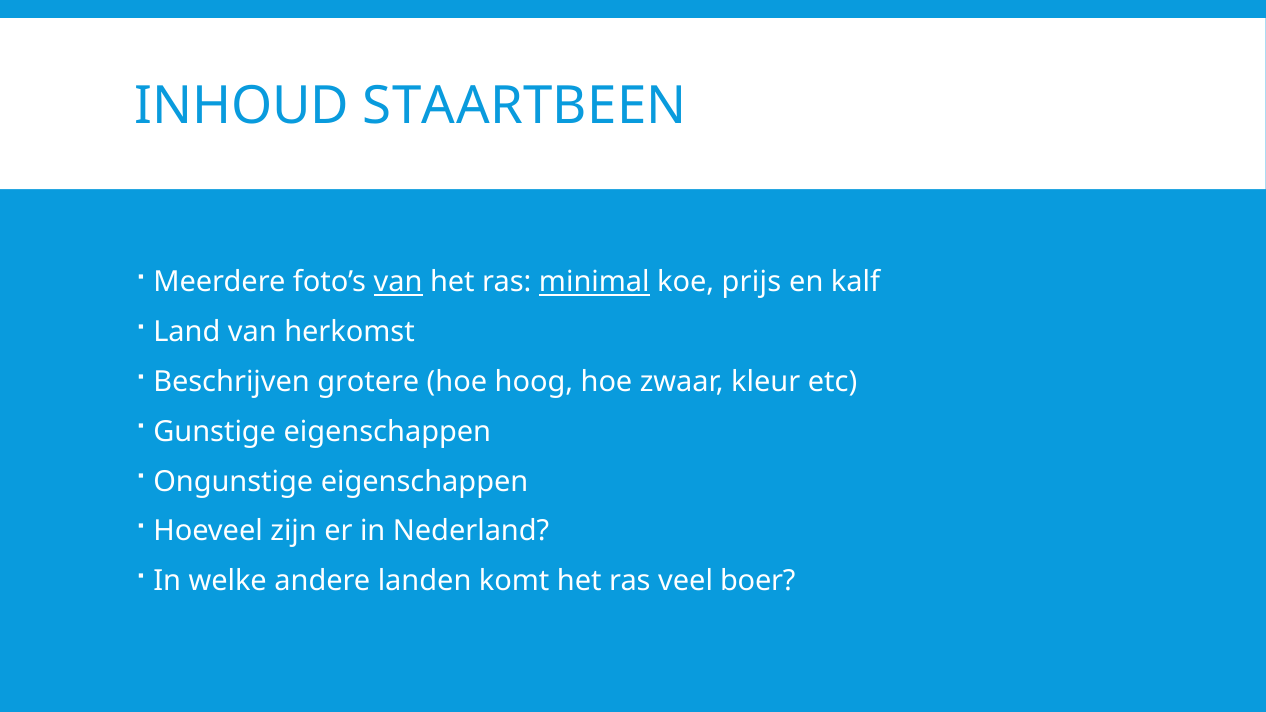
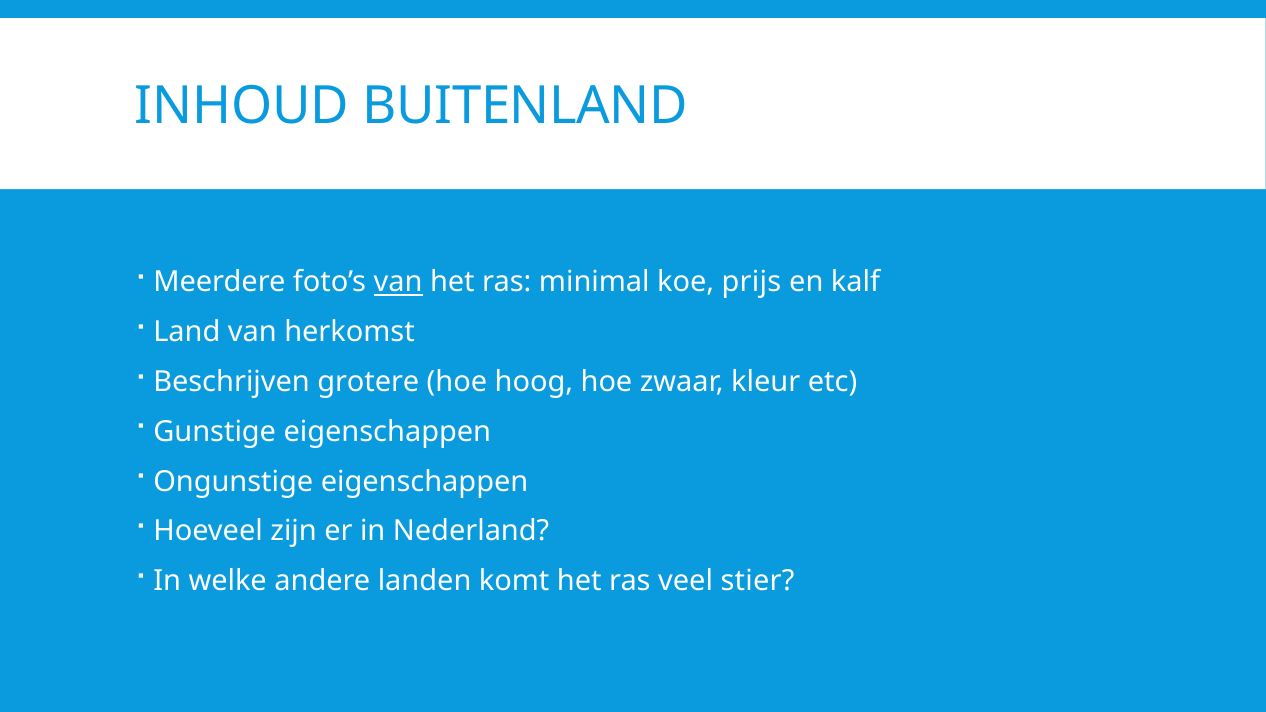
STAARTBEEN: STAARTBEEN -> BUITENLAND (525, 107)
minimal underline: present -> none (594, 282)
boer: boer -> stier (758, 581)
